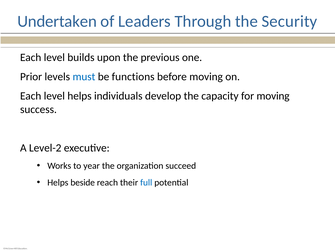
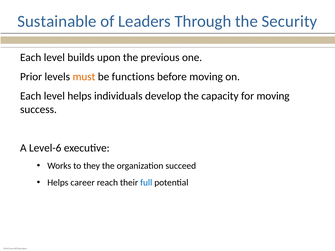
Undertaken: Undertaken -> Sustainable (57, 21)
must colour: blue -> orange (84, 77)
Level-2: Level-2 -> Level-6 (45, 148)
year: year -> they (92, 166)
beside: beside -> career (83, 183)
